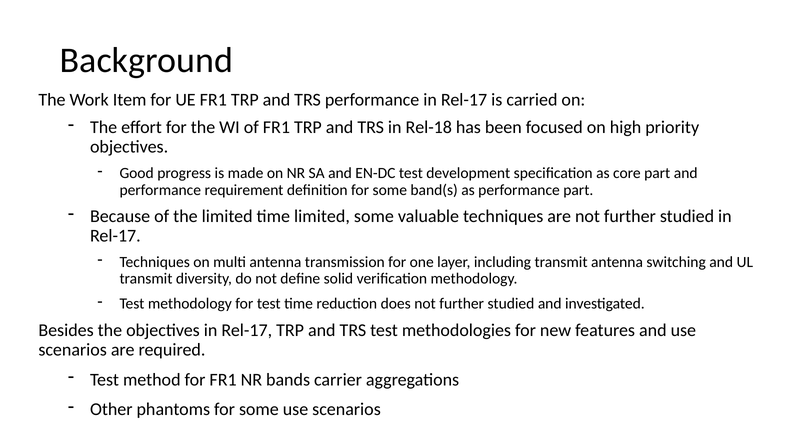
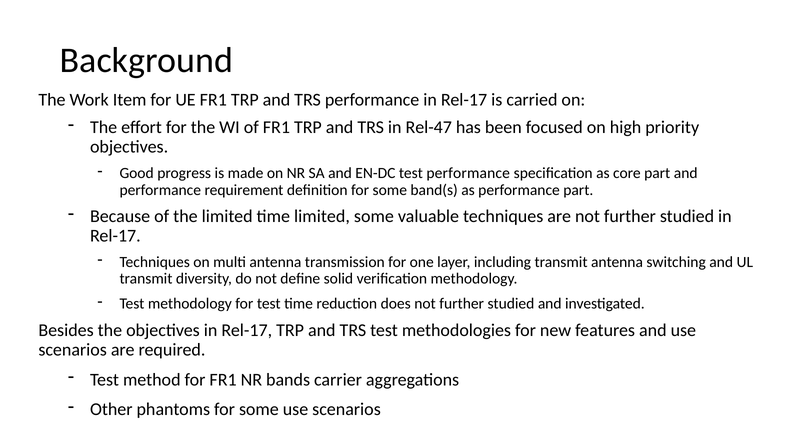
Rel-18: Rel-18 -> Rel-47 (429, 127)
test development: development -> performance (468, 173)
